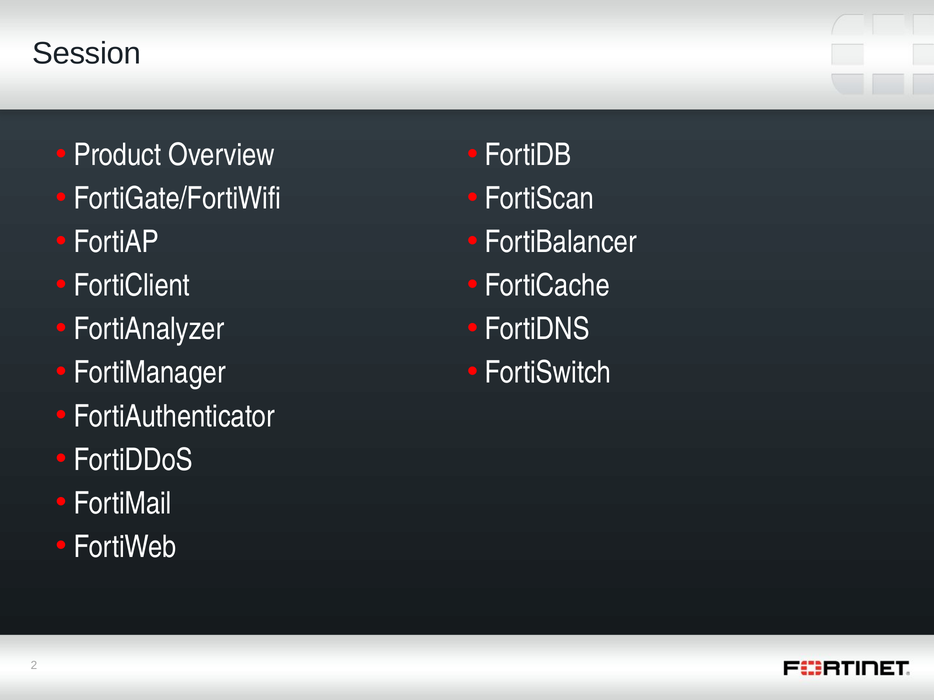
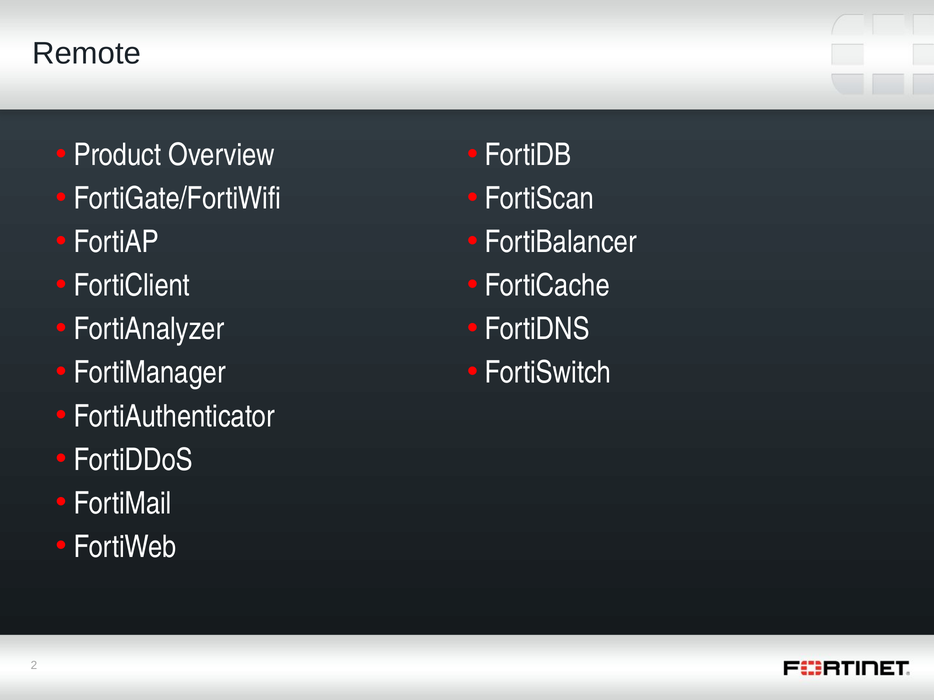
Session: Session -> Remote (87, 53)
